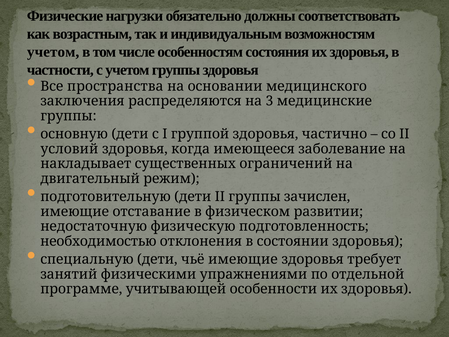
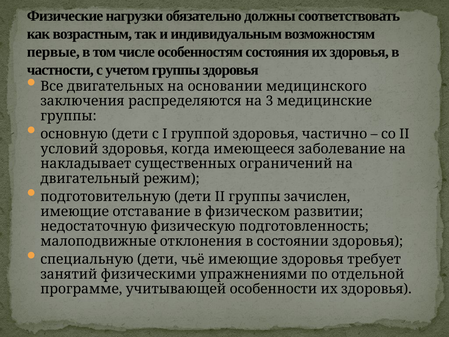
учетом: учетом -> первые (53, 52)
пространства: пространства -> двигательных (115, 86)
необходимостью: необходимостью -> малоподвижные (98, 241)
